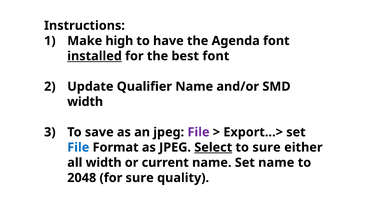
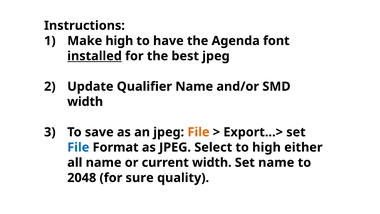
best font: font -> jpeg (216, 56)
File colour: purple -> orange (199, 132)
Select underline: present -> none (213, 147)
to sure: sure -> high (267, 147)
all width: width -> name (104, 162)
current name: name -> width (212, 162)
